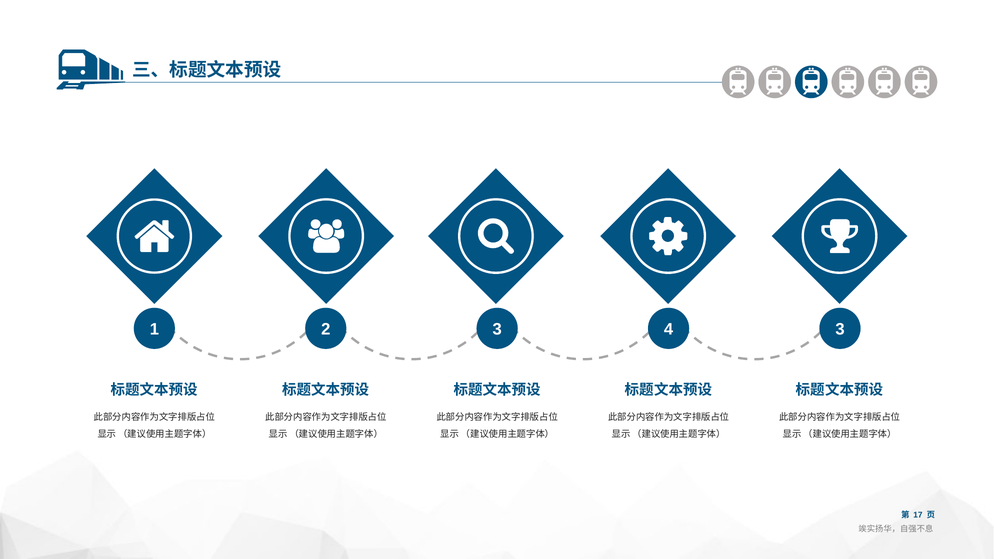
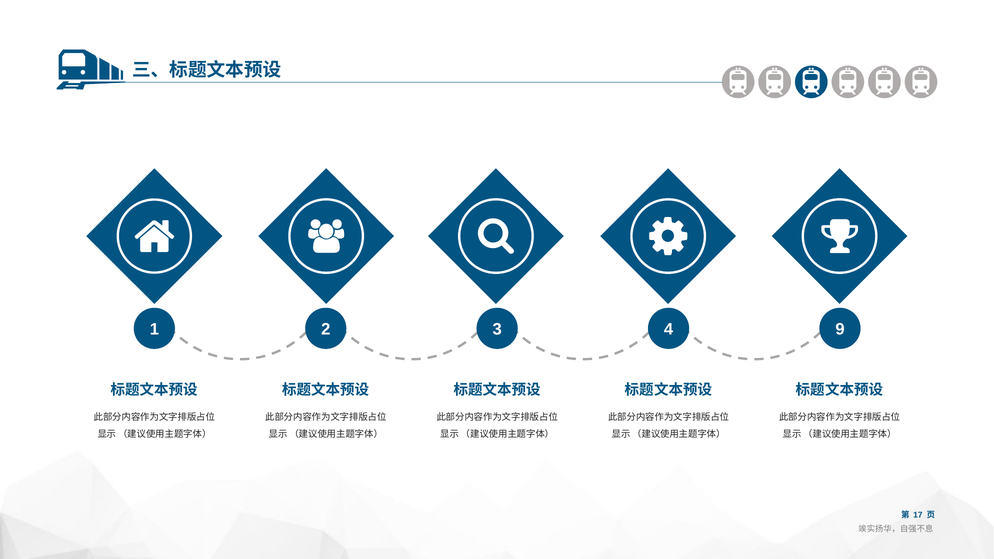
4 3: 3 -> 9 (840, 330)
